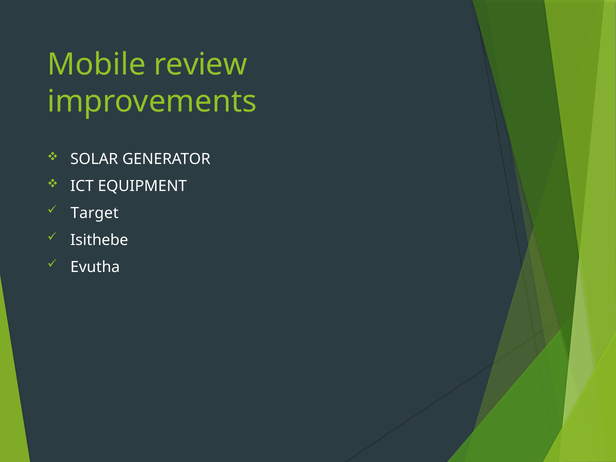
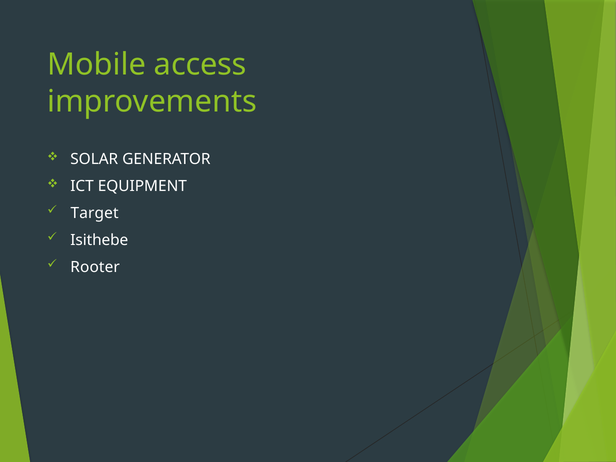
review: review -> access (200, 65)
Evutha: Evutha -> Rooter (95, 267)
